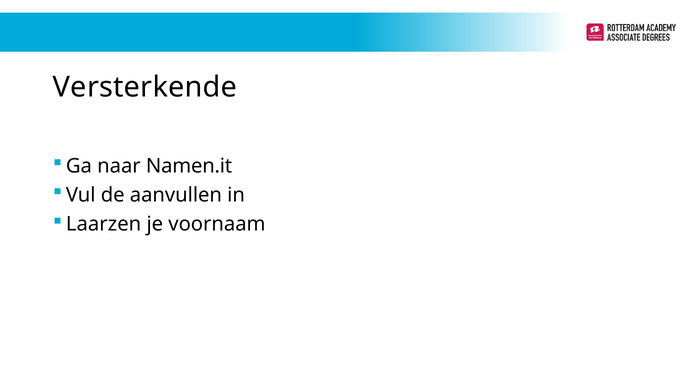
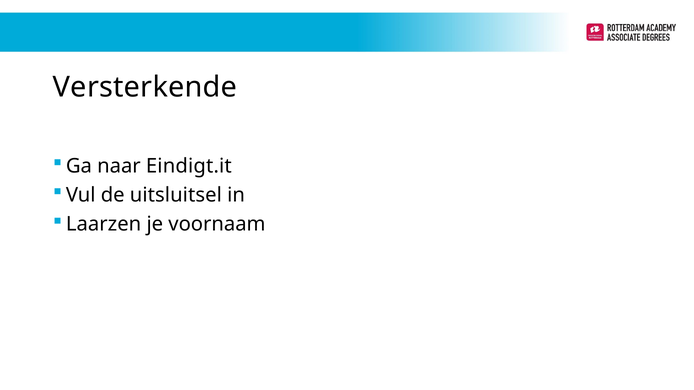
Namen.it: Namen.it -> Eindigt.it (189, 166)
aanvullen: aanvullen -> uitsluitsel (176, 195)
